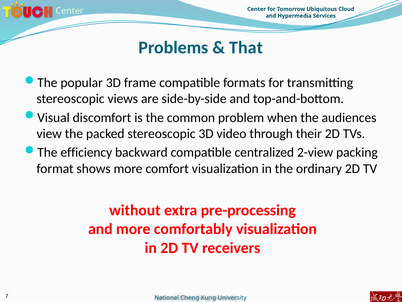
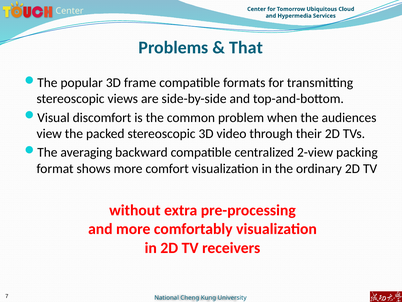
efficiency: efficiency -> averaging (86, 152)
